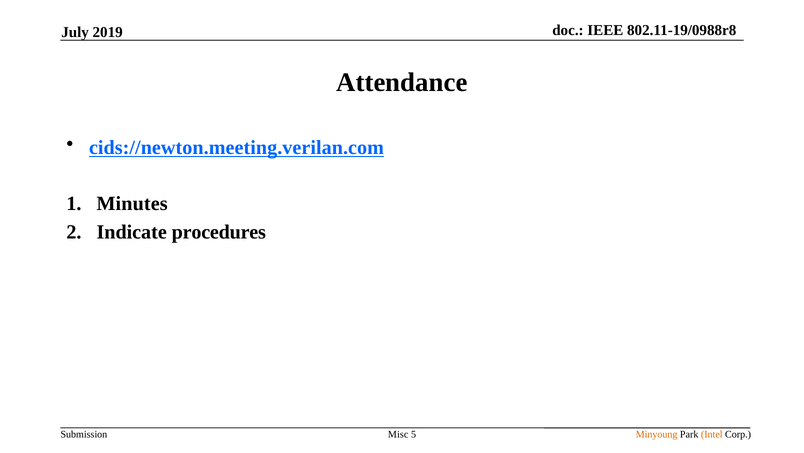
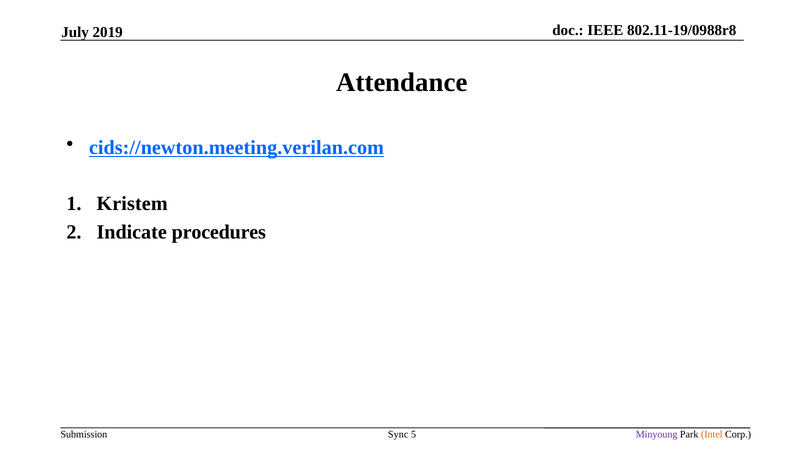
Minutes: Minutes -> Kristem (132, 203)
Misc: Misc -> Sync (398, 434)
Minyoung colour: orange -> purple (657, 434)
